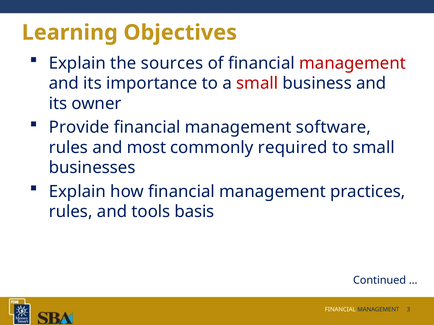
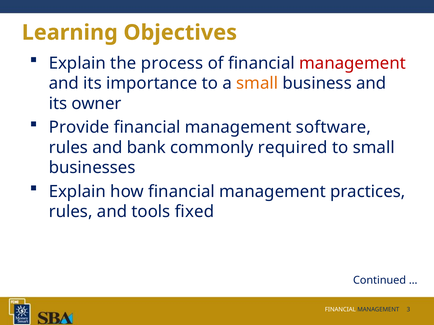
sources: sources -> process (172, 63)
small colour: red -> orange (257, 83)
most: most -> bank (146, 148)
basis: basis -> fixed (194, 212)
